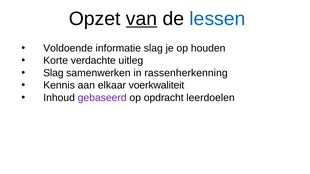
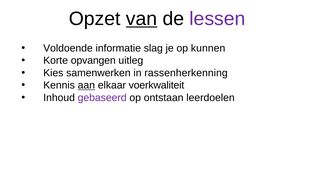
lessen colour: blue -> purple (217, 19)
houden: houden -> kunnen (208, 48)
verdachte: verdachte -> opvangen (93, 61)
Slag: Slag -> Kies (53, 73)
aan underline: none -> present (86, 86)
opdracht: opdracht -> ontstaan (164, 98)
